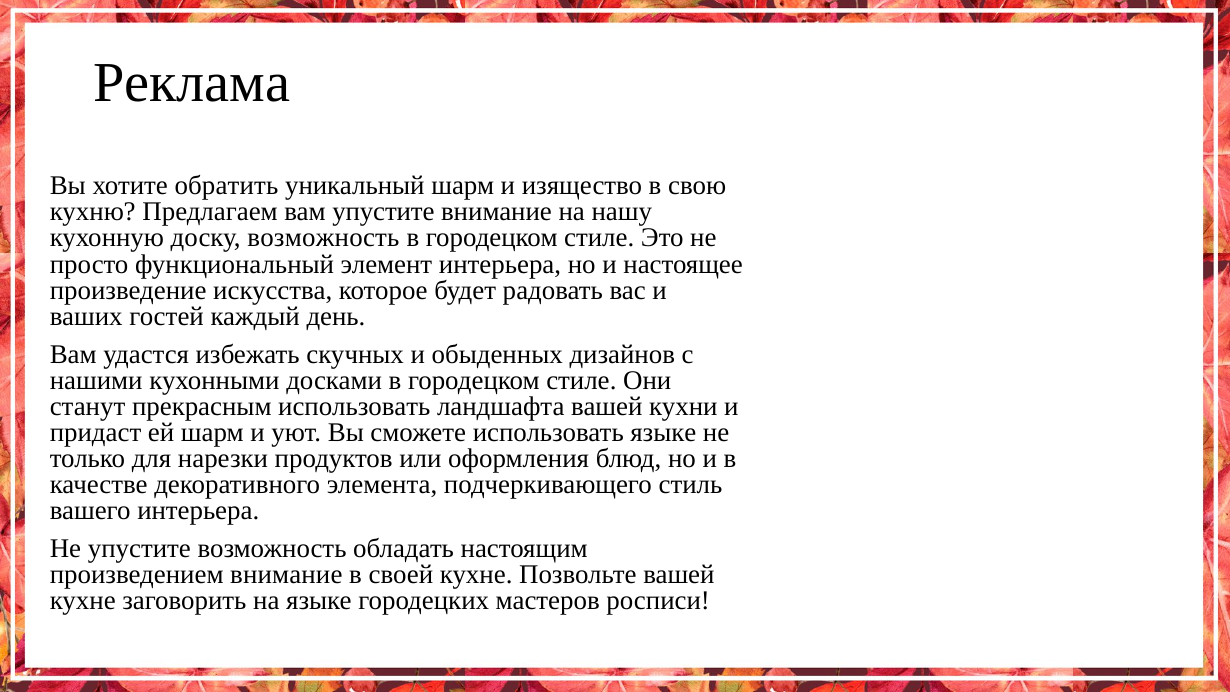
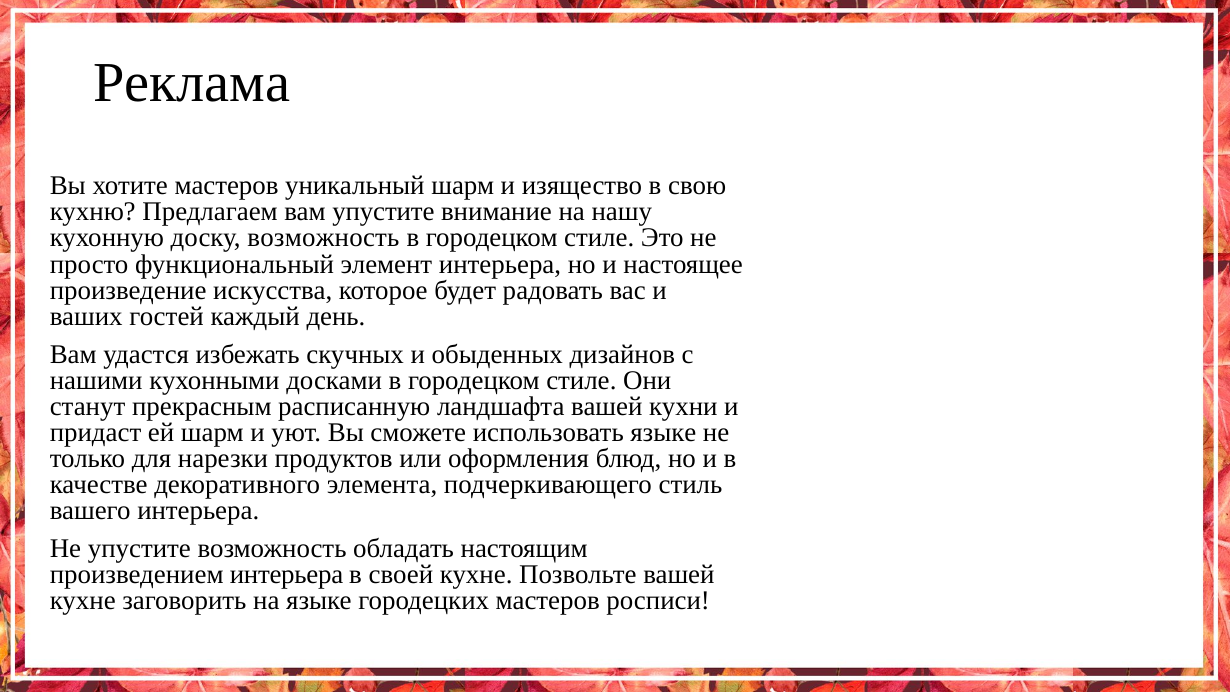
хотите обратить: обратить -> мастеров (227, 186)
прекрасным использовать: использовать -> расписанную (354, 406)
произведением внимание: внимание -> интерьера (287, 575)
